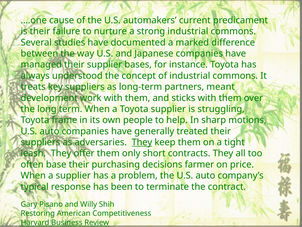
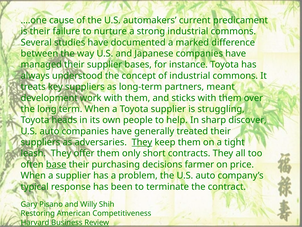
frame: frame -> heads (64, 120)
motions: motions -> discover (247, 120)
base underline: none -> present (56, 164)
